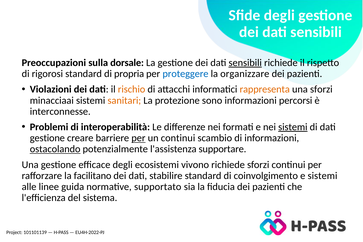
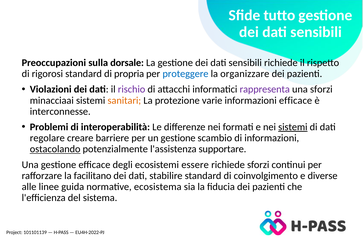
Sfide degli: degli -> tutto (279, 15)
sensibili underline: present -> none (245, 63)
rischio colour: orange -> purple (132, 89)
rappresenta colour: orange -> purple (265, 89)
sono: sono -> varie (212, 100)
informazioni percorsi: percorsi -> efficace (296, 100)
gestione: gestione -> regolare (47, 138)
per underline: present -> none (138, 138)
un continui: continui -> gestione (178, 138)
vivono: vivono -> essere (195, 165)
e sistemi: sistemi -> diverse (323, 176)
supportato: supportato -> ecosistema (158, 187)
